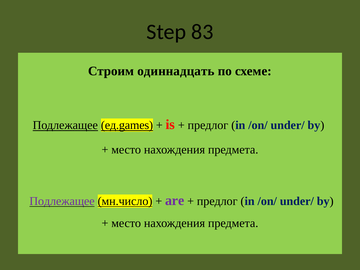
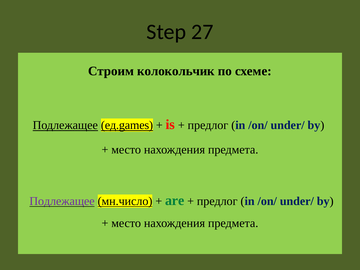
83: 83 -> 27 (202, 32)
одиннадцать: одиннадцать -> колокольчик (176, 71)
are colour: purple -> green (175, 201)
